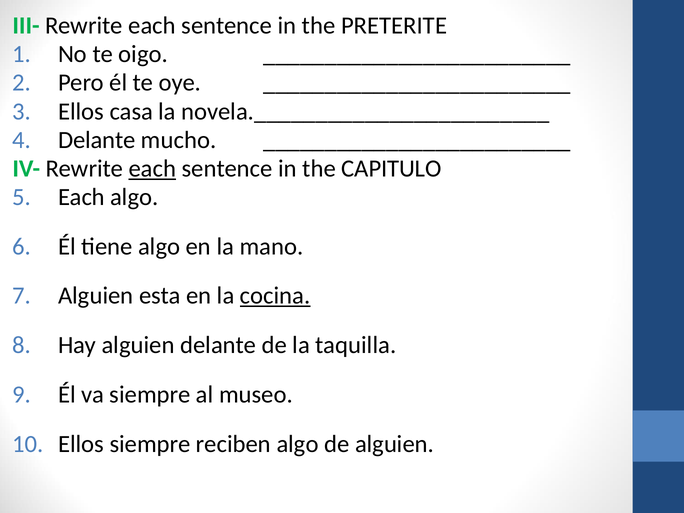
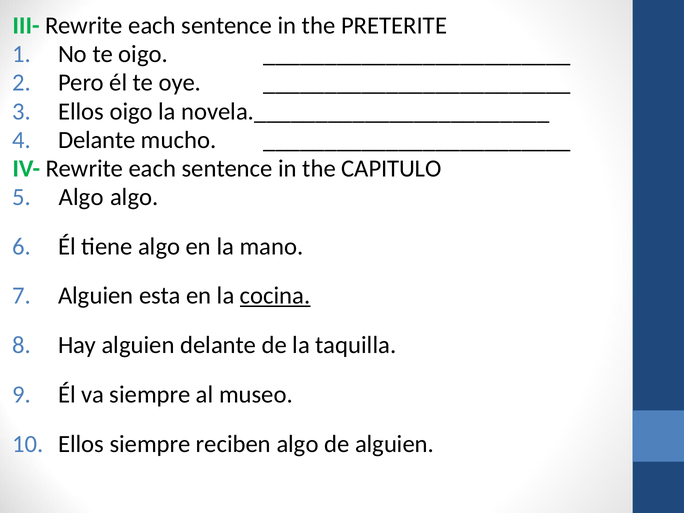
Ellos casa: casa -> oigo (131, 111)
each underline: present -> none (152, 169)
Each: Each -> Algo (81, 197)
